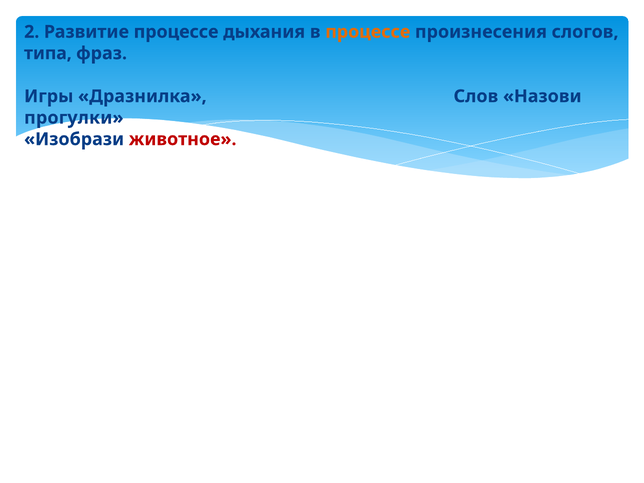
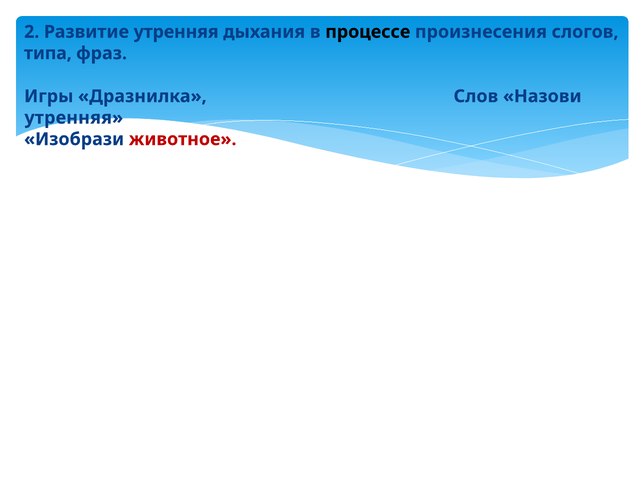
Развитие процессе: процессе -> утренняя (176, 32)
процессе colour: orange -> black (368, 32)
прогулки: прогулки -> утренняя (74, 118)
